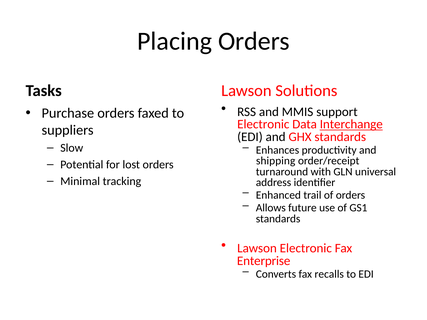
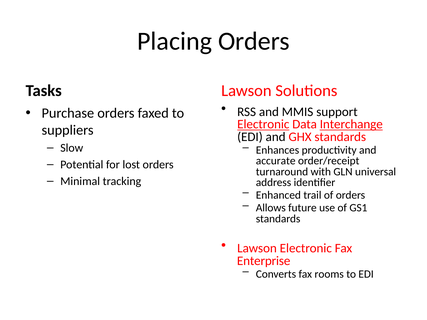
Electronic underline: none -> present (263, 124)
shipping: shipping -> accurate (276, 161)
recalls: recalls -> rooms (329, 274)
